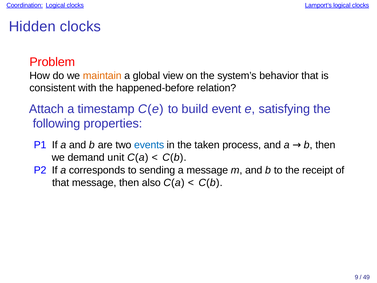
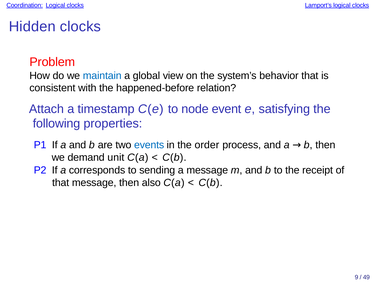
maintain colour: orange -> blue (102, 76)
build: build -> node (195, 109)
taken: taken -> order (207, 145)
